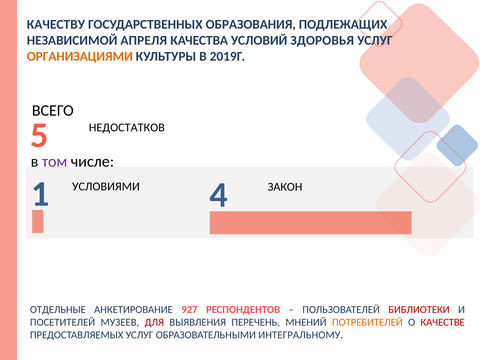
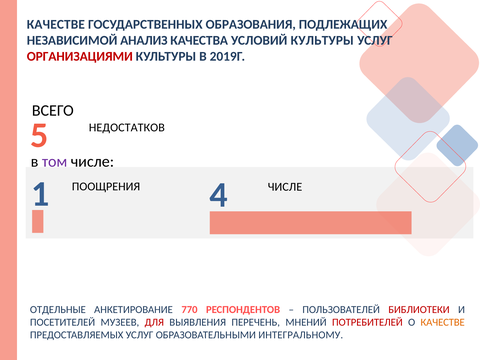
КАЧЕСТВУ: КАЧЕСТВУ -> КАЧЕСТВЕ (56, 24)
АПРЕЛЯ: АПРЕЛЯ -> АНАЛИЗ (144, 40)
УСЛОВИЙ ЗДОРОВЬЯ: ЗДОРОВЬЯ -> КУЛЬТУРЫ (322, 40)
ОРГАНИЗАЦИЯМИ colour: orange -> red (80, 56)
УСЛОВИЯМИ: УСЛОВИЯМИ -> ПООЩРЕНИЯ (106, 187)
ЗАКОН: ЗАКОН -> ЧИСЛЕ (285, 187)
927: 927 -> 770 (189, 310)
ПОТРЕБИТЕЛЕЙ colour: orange -> red (367, 322)
КАЧЕСТВЕ colour: red -> orange (443, 322)
